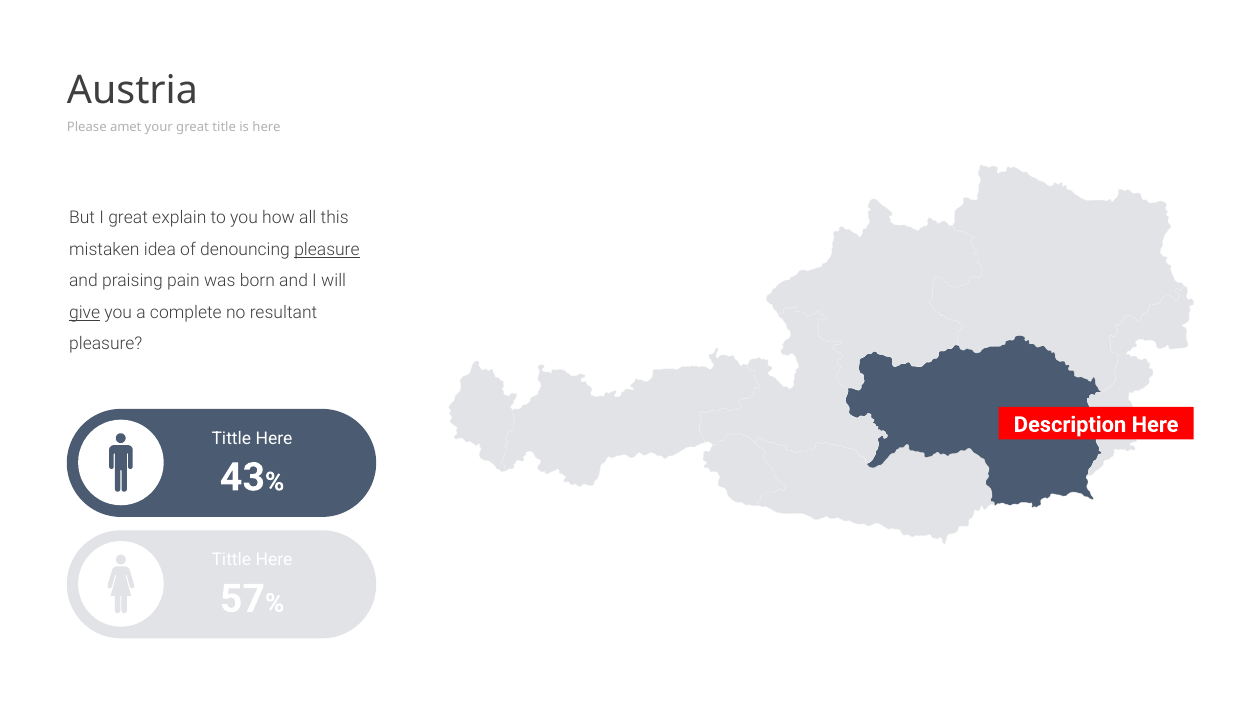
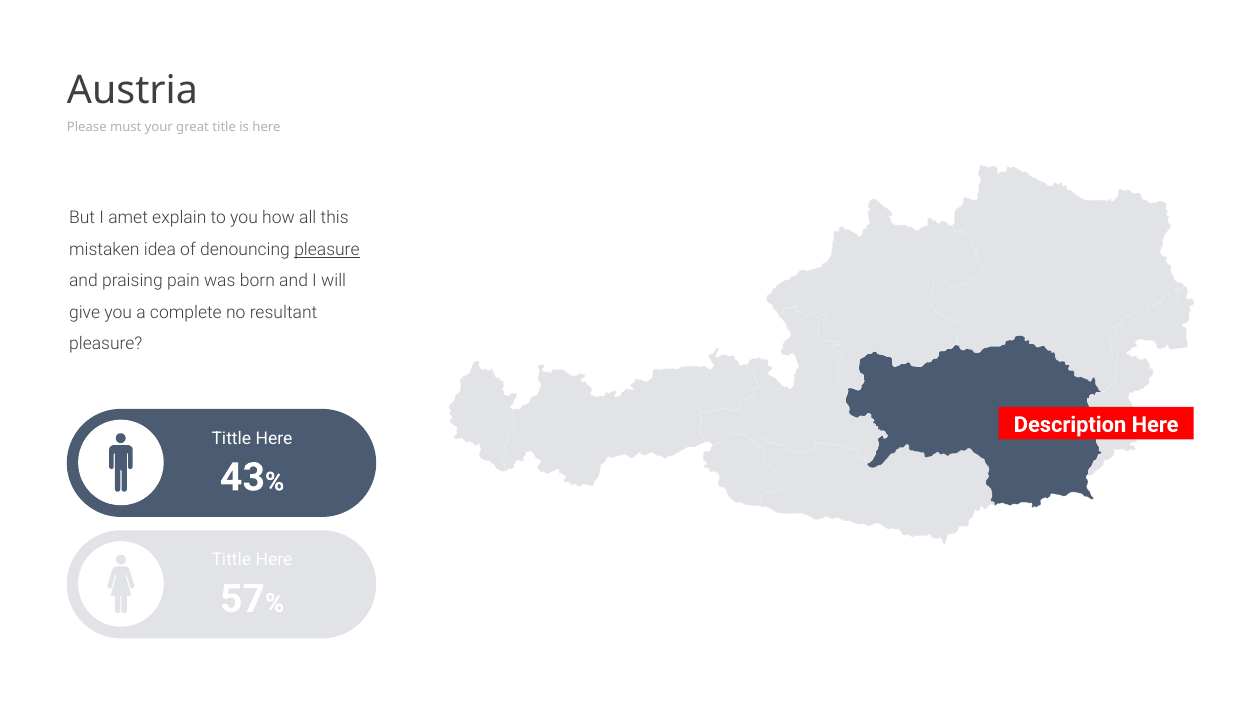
amet: amet -> must (126, 127)
I great: great -> amet (128, 218)
give underline: present -> none (85, 313)
